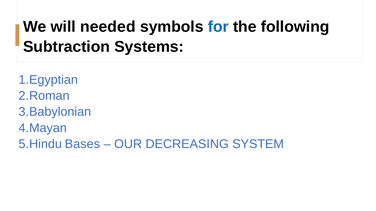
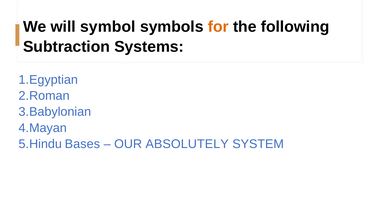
needed: needed -> symbol (108, 27)
for colour: blue -> orange (218, 27)
DECREASING: DECREASING -> ABSOLUTELY (187, 144)
